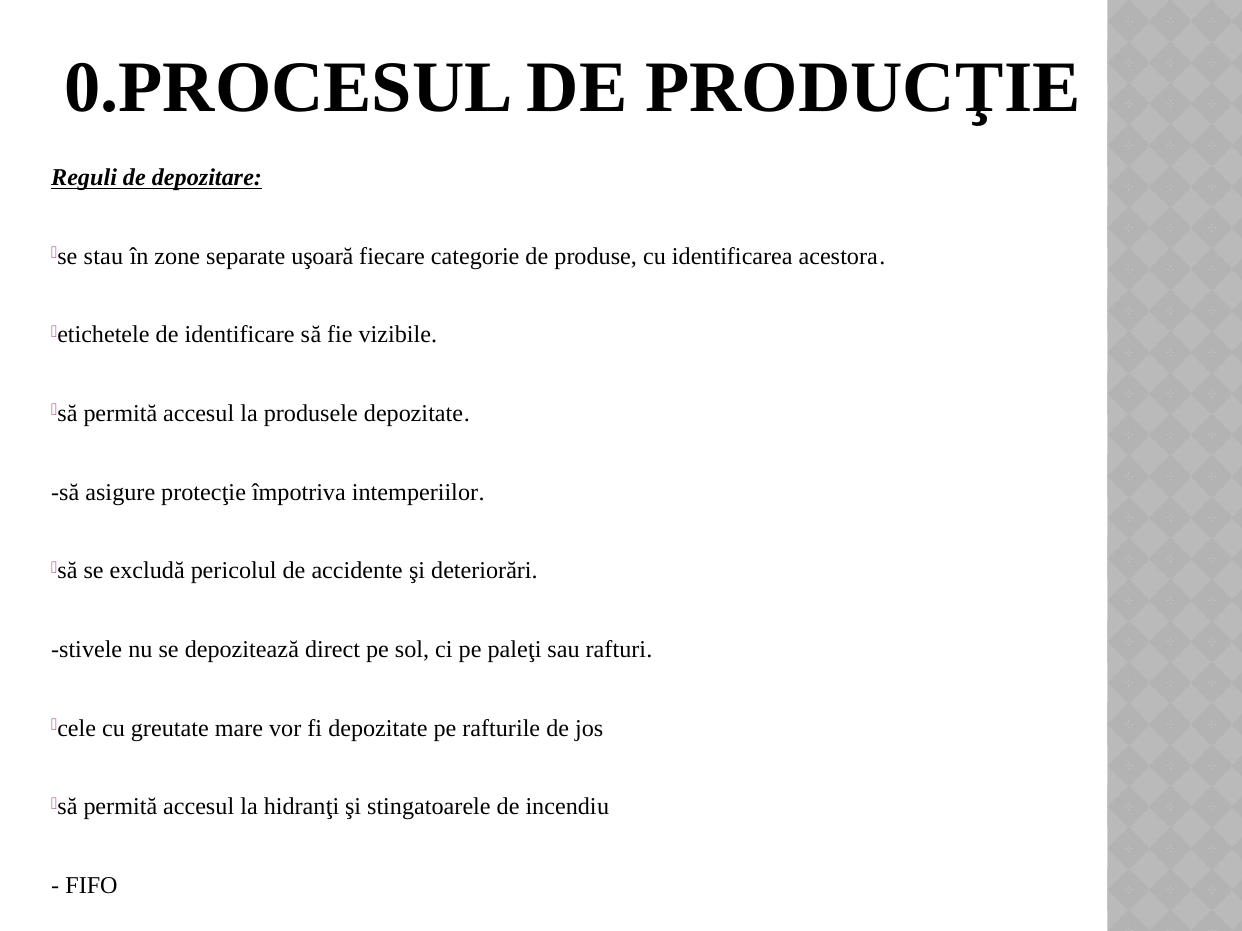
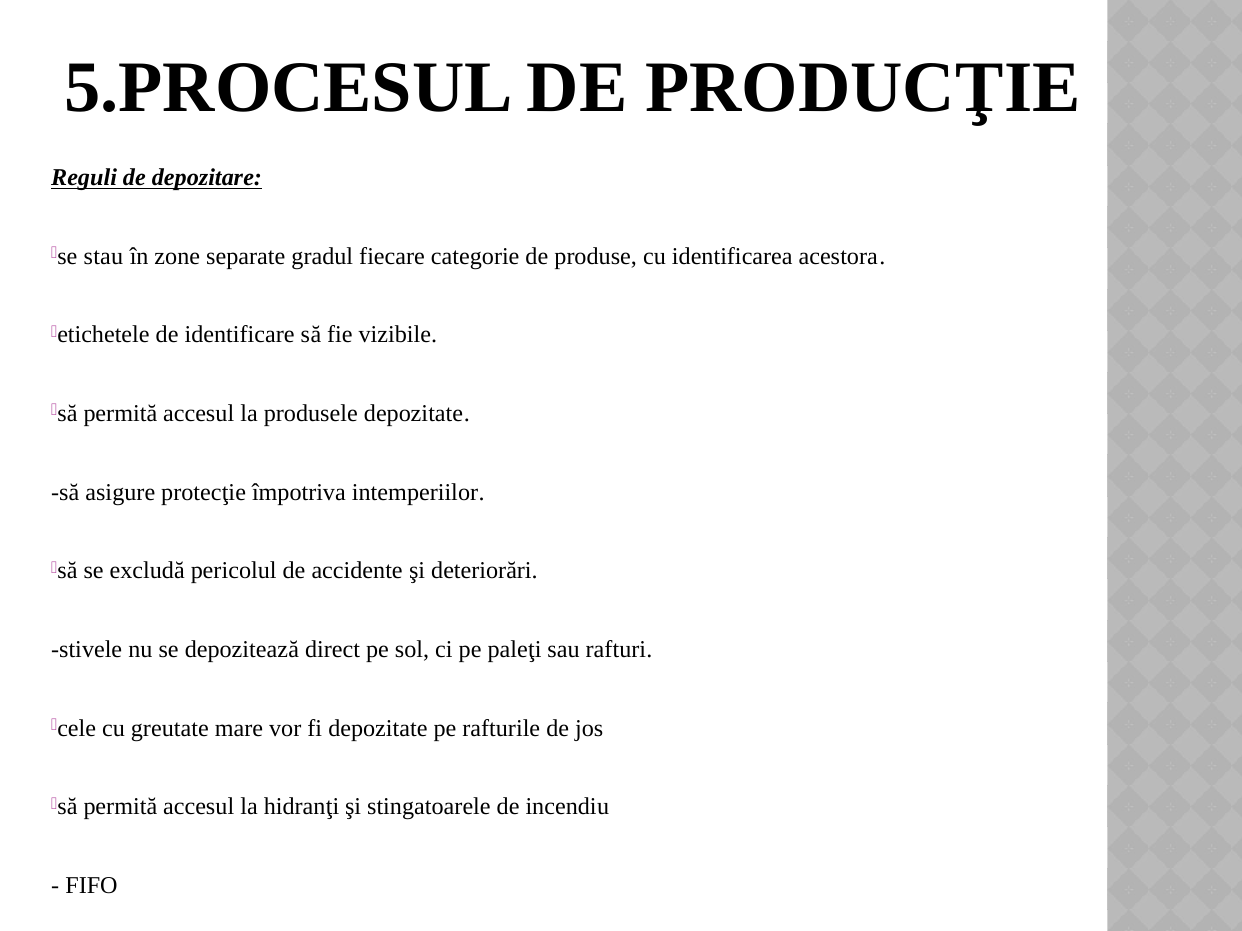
0.PROCESUL: 0.PROCESUL -> 5.PROCESUL (289, 87)
uşoară: uşoară -> gradul (322, 256)
